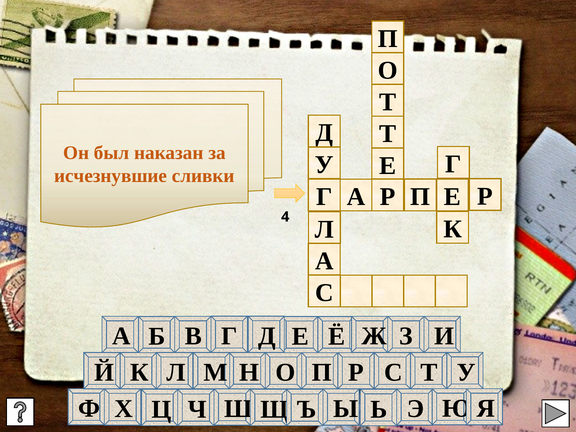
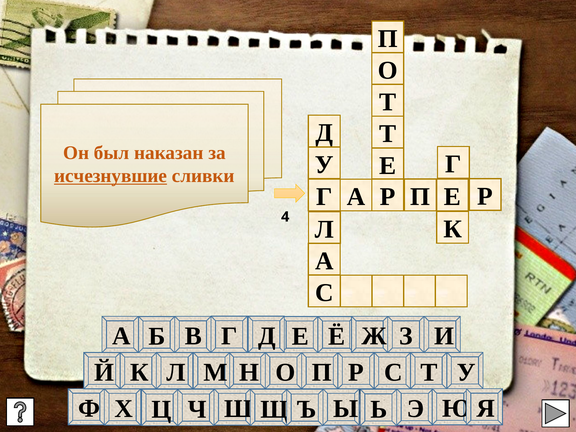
исчезнувшие underline: none -> present (111, 176)
